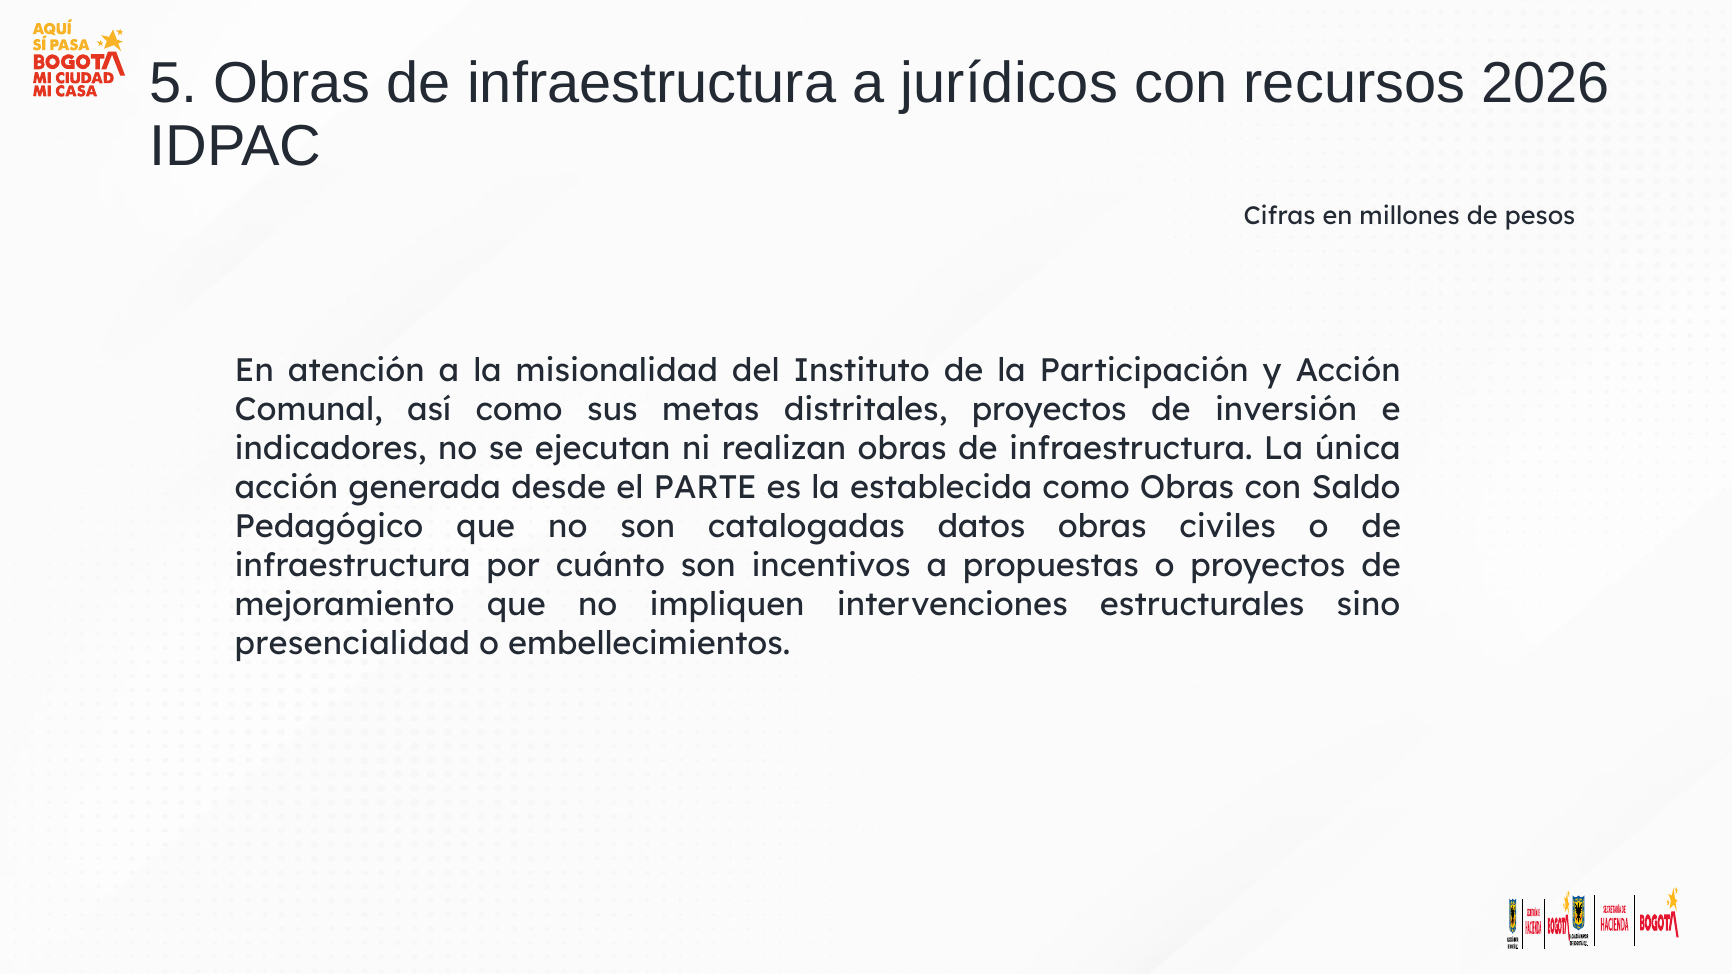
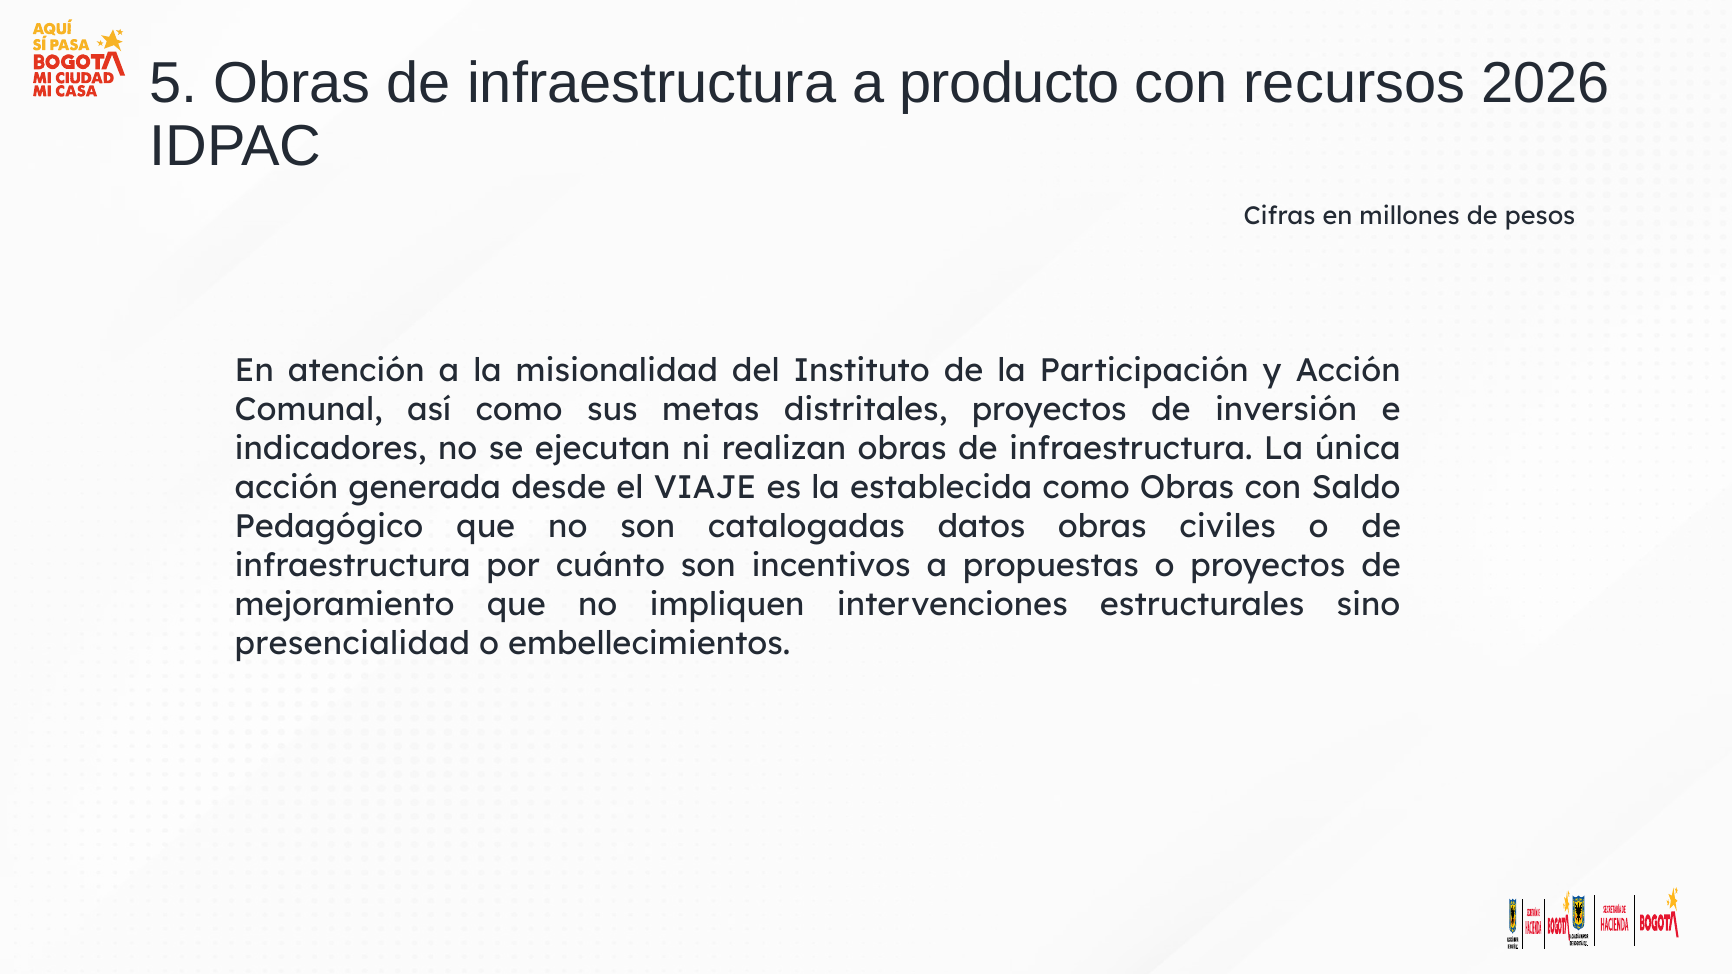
jurídicos: jurídicos -> producto (1010, 84)
PARTE: PARTE -> VIAJE (705, 488)
